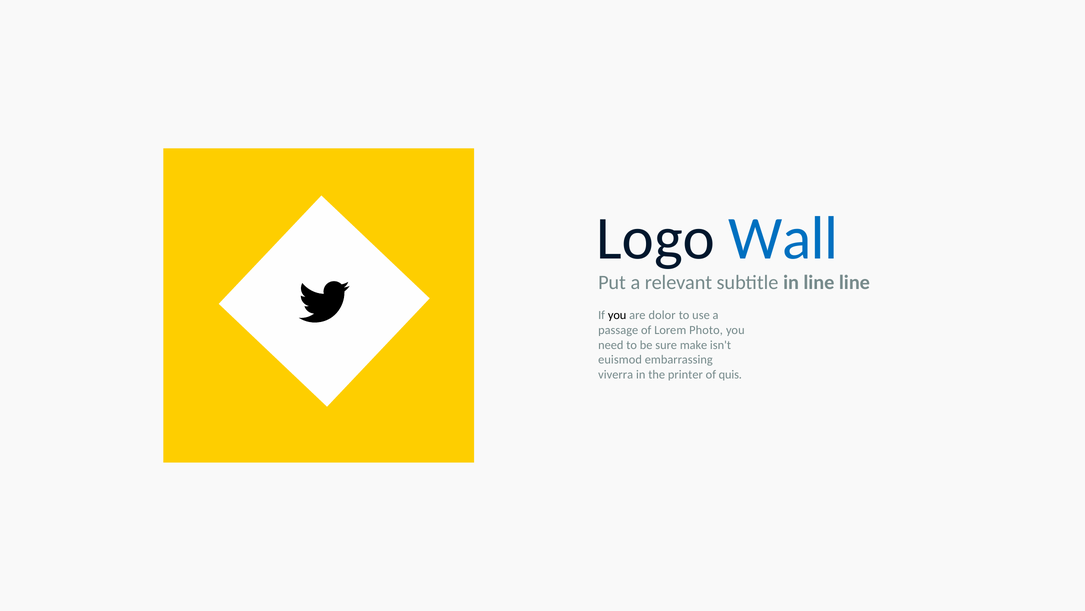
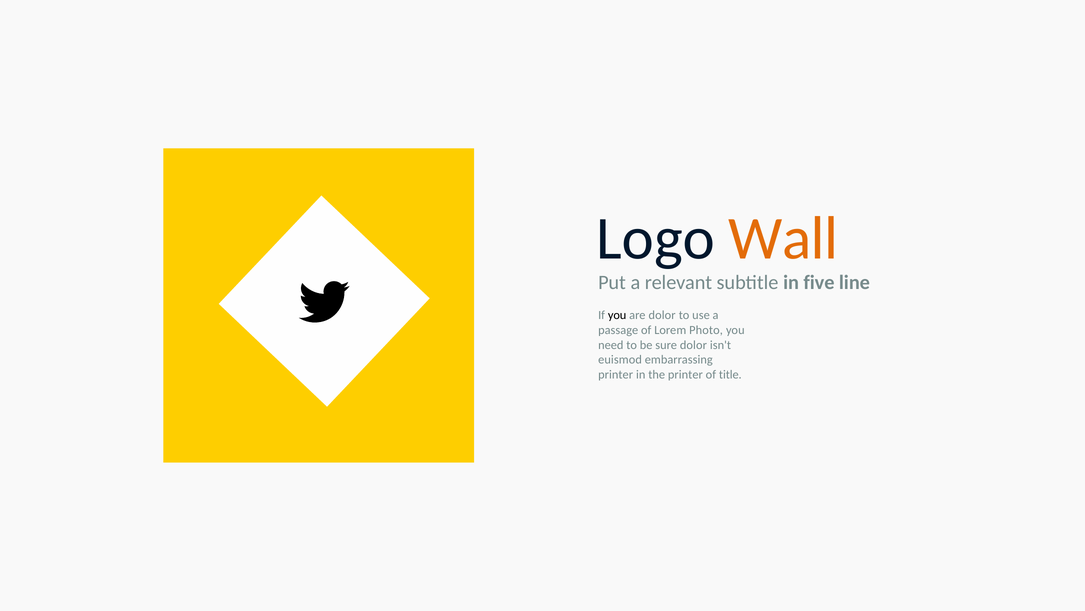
Wall colour: blue -> orange (783, 239)
in line: line -> five (819, 282)
sure make: make -> dolor (693, 345)
viverra: viverra -> printer (616, 374)
quis: quis -> title (730, 374)
